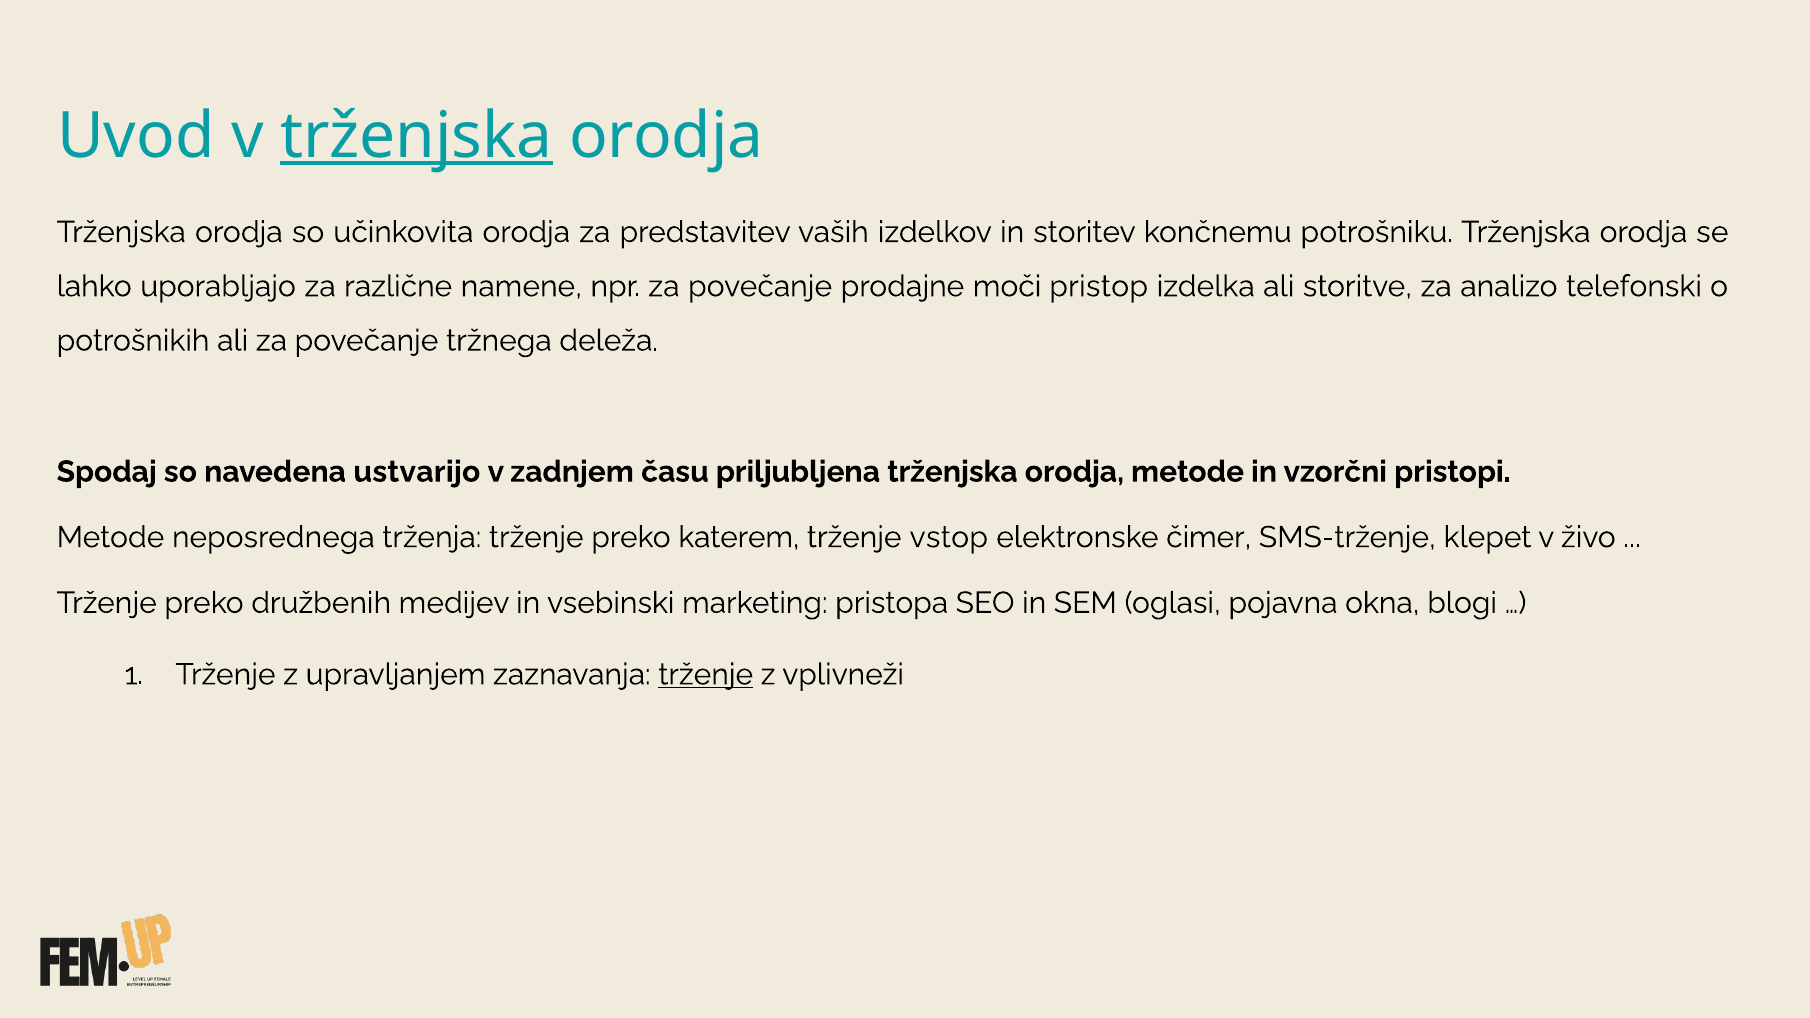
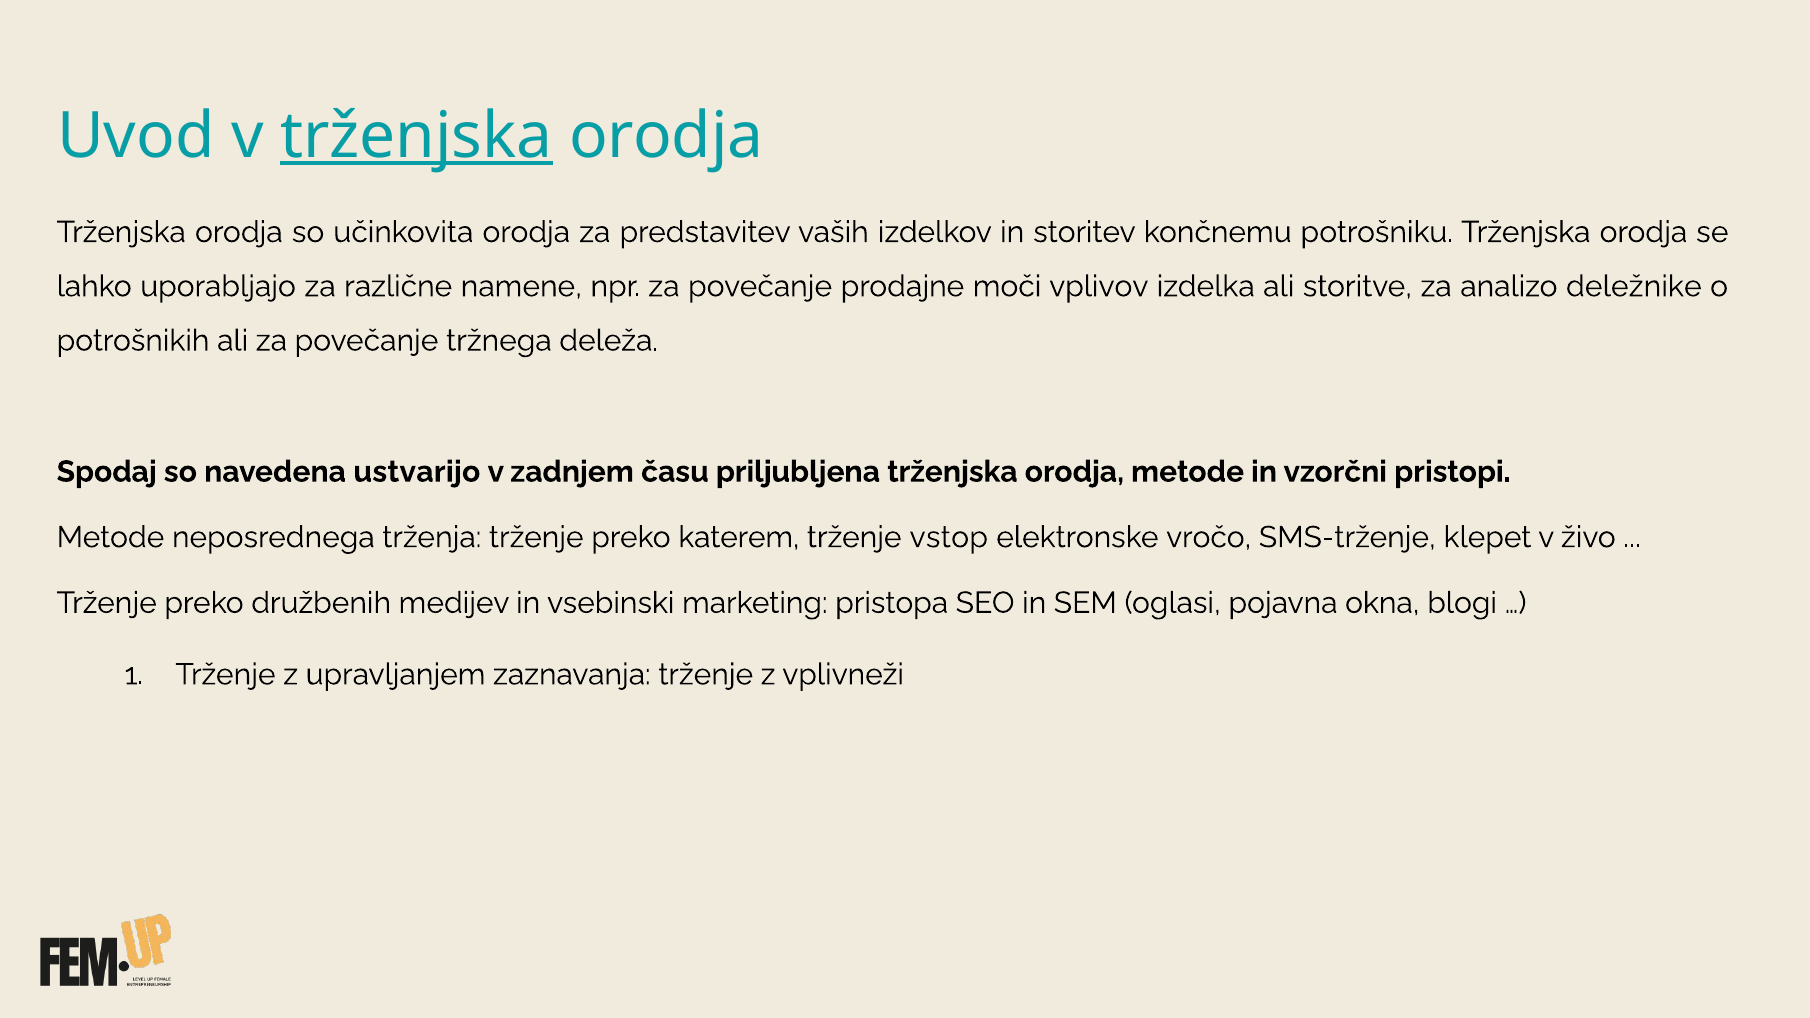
pristop: pristop -> vplivov (1099, 286)
telefonski: telefonski -> deležnike (1634, 286)
čimer: čimer -> vročo (1209, 537)
trženje underline: present -> none (706, 675)
